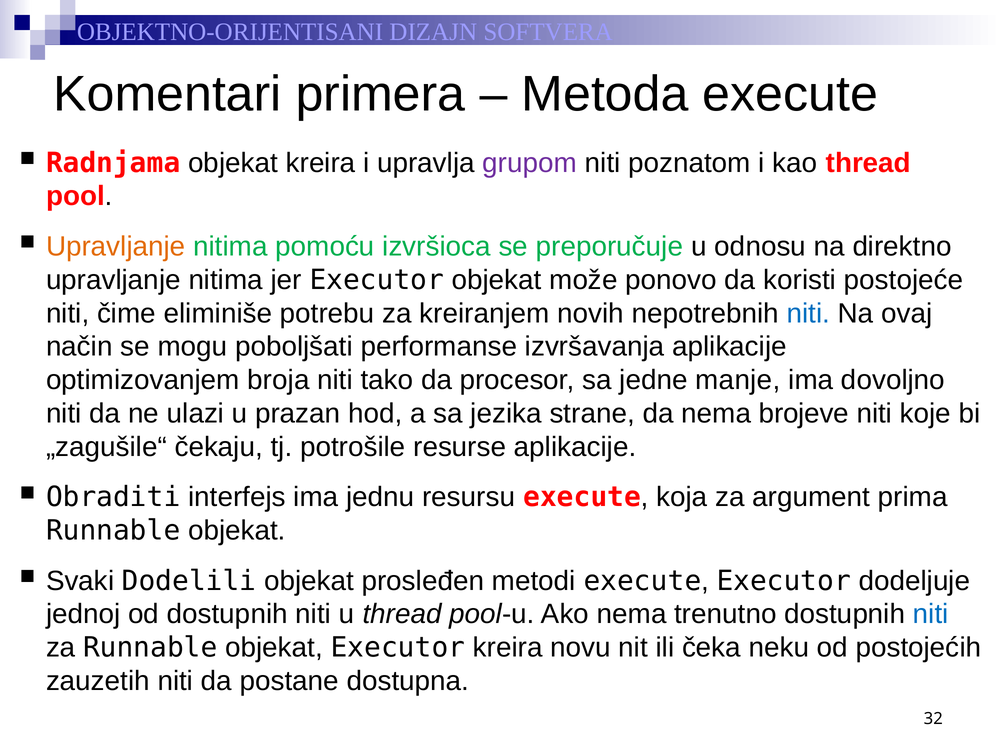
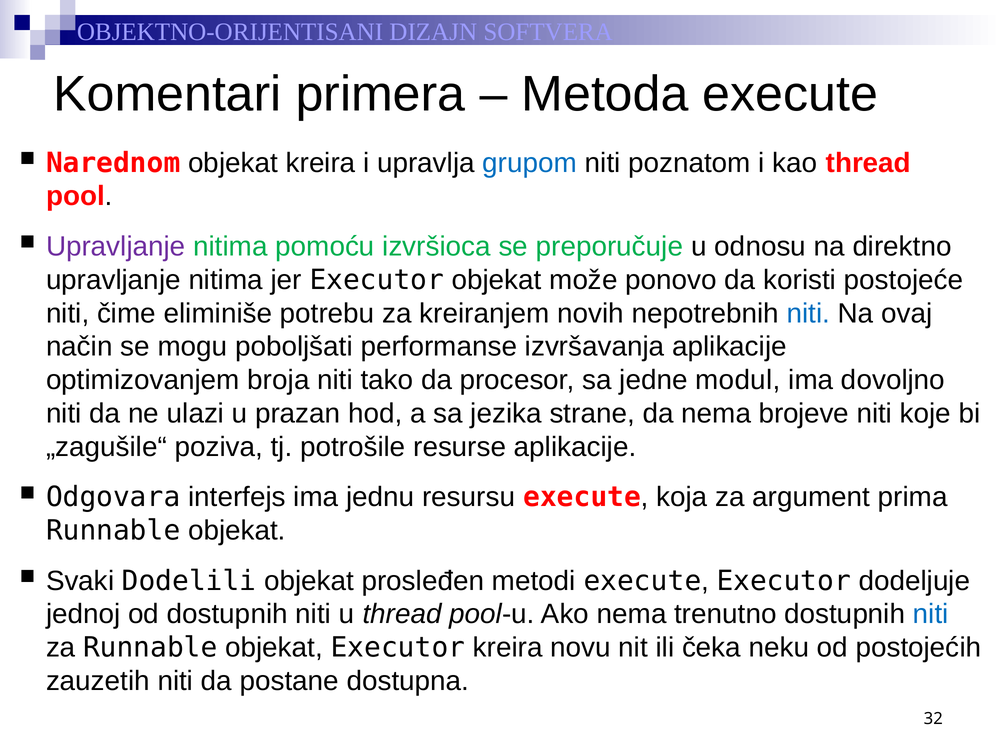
Radnjama: Radnjama -> Narednom (113, 163)
grupom colour: purple -> blue (530, 163)
Upravljanje colour: orange -> purple (116, 247)
manje: manje -> modul (738, 380)
čekaju: čekaju -> poziva (219, 447)
Obraditi: Obraditi -> Odgovara (113, 497)
